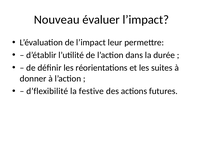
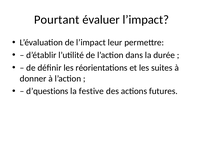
Nouveau: Nouveau -> Pourtant (57, 20)
d’flexibilité: d’flexibilité -> d’questions (47, 91)
